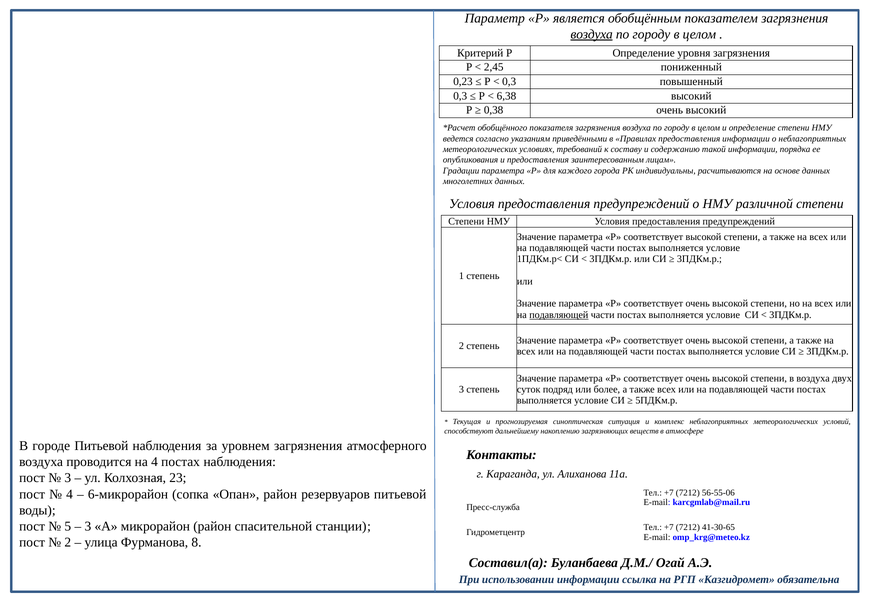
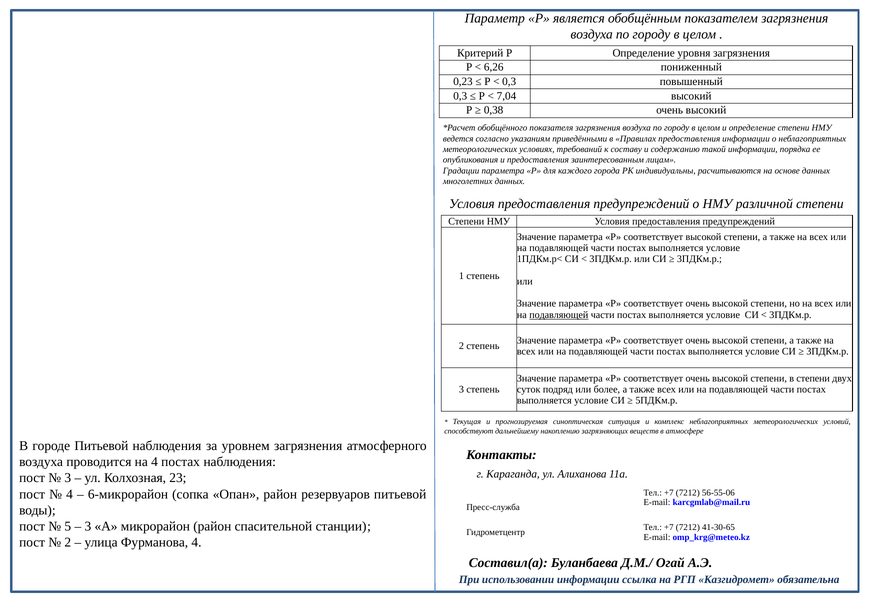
воздуха underline: present -> none (592, 34)
2,45: 2,45 -> 6,26 (494, 67)
6,38: 6,38 -> 7,04 (506, 96)
в воздуха: воздуха -> степени (813, 378)
Фурманова 8: 8 -> 4 (196, 543)
